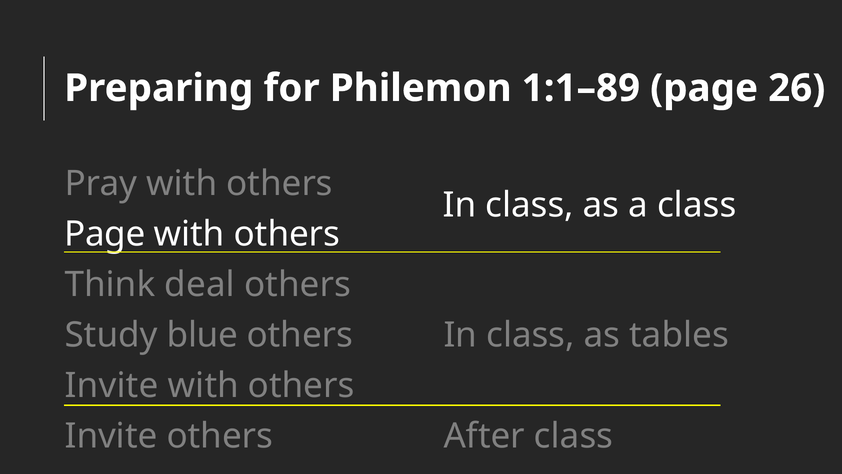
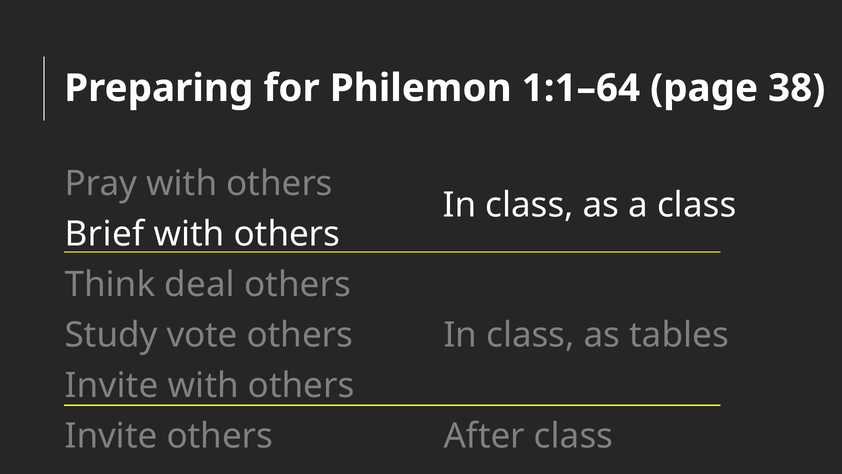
1:1–89: 1:1–89 -> 1:1–64 (581, 88)
26: 26 -> 38 (797, 88)
Page: Page -> Brief (104, 234)
blue: blue -> vote (202, 335)
